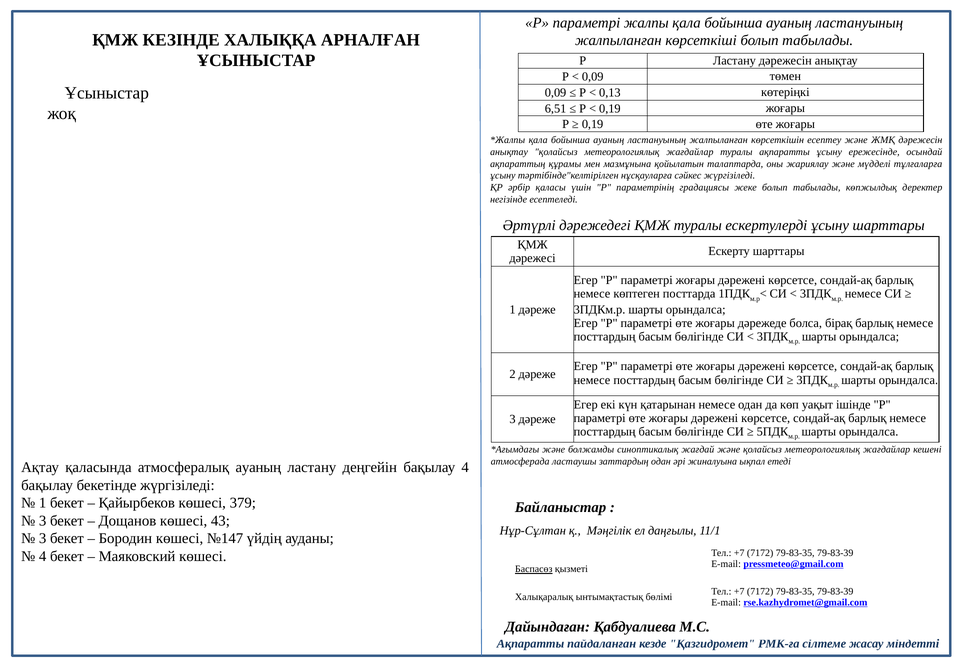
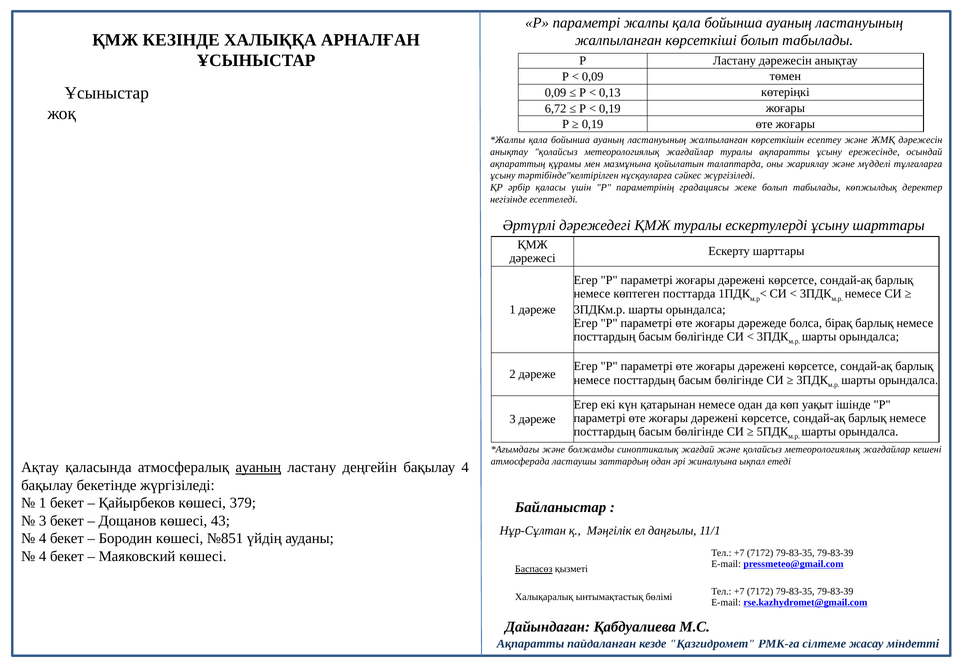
6,51: 6,51 -> 6,72 (556, 108)
ауаның underline: none -> present (258, 467)
3: 3 -> 4 (43, 538)
№147: №147 -> №851 (225, 538)
